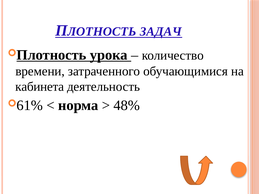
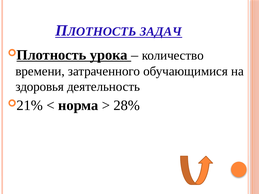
кабинета: кабинета -> здоровья (40, 87)
61%: 61% -> 21% (30, 105)
48%: 48% -> 28% (127, 105)
